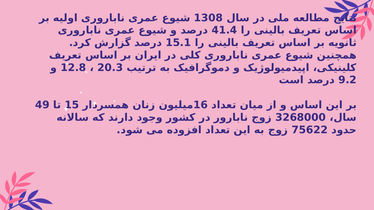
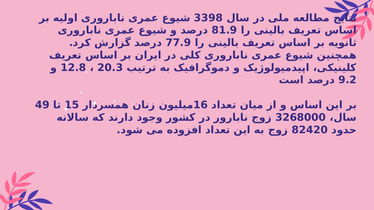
1308: 1308 -> 3398 (208, 18)
41.4: 41.4 -> 81.9 (224, 30)
15.1: 15.1 -> 77.9 (178, 43)
75622: 75622 -> 82420 (310, 130)
